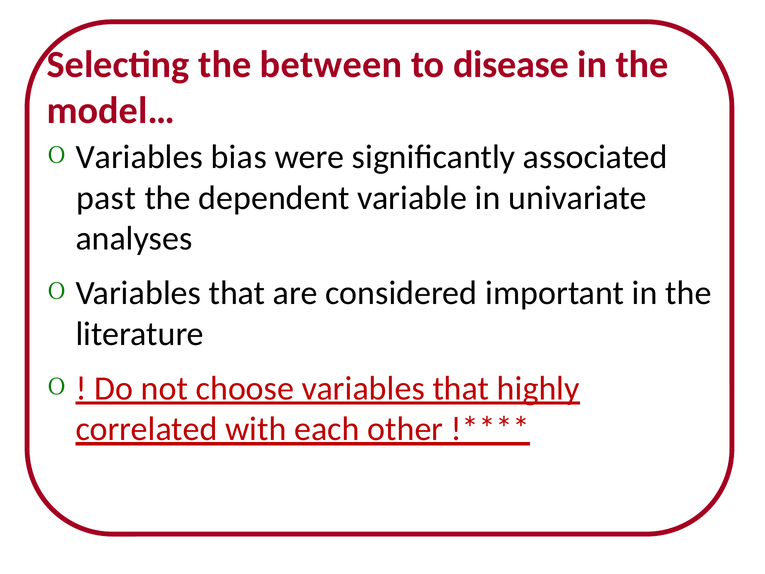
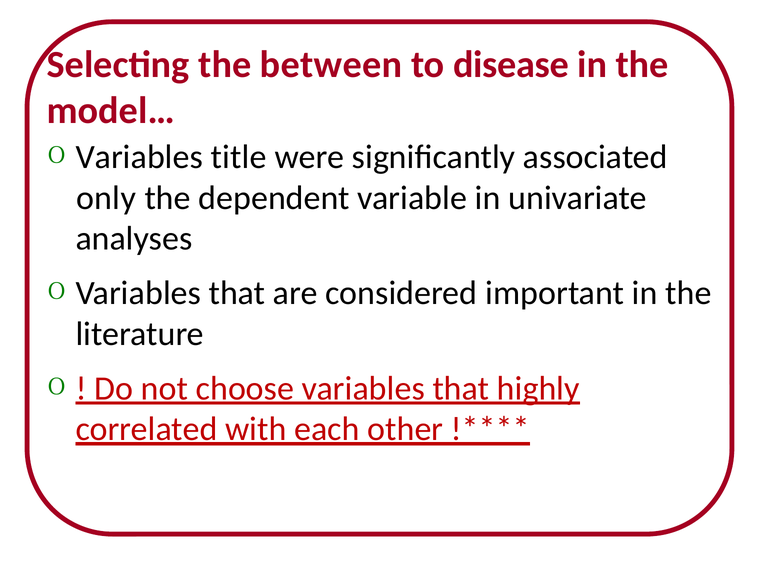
bias: bias -> title (239, 157)
past: past -> only (106, 198)
